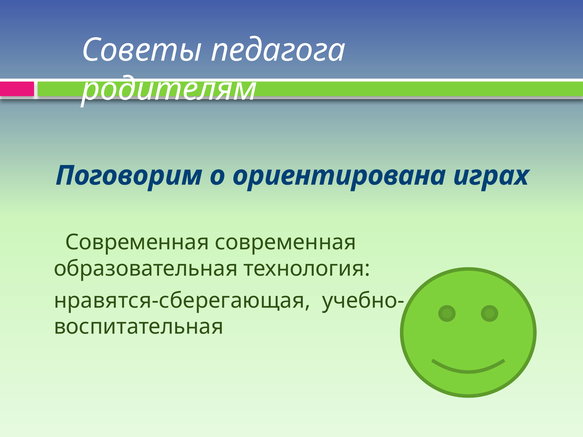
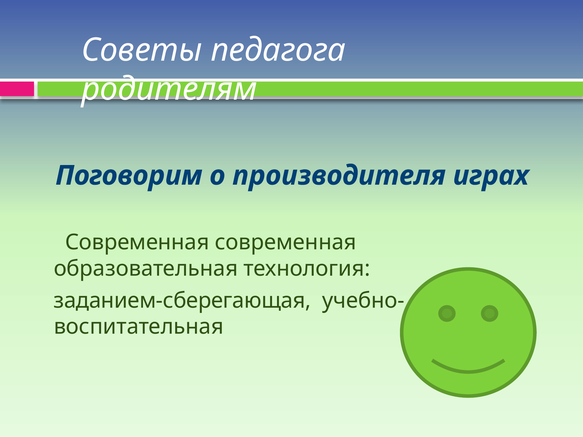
ориентирована: ориентирована -> производителя (339, 176)
нравятся-сберегающая: нравятся-сберегающая -> заданием-сберегающая (182, 301)
